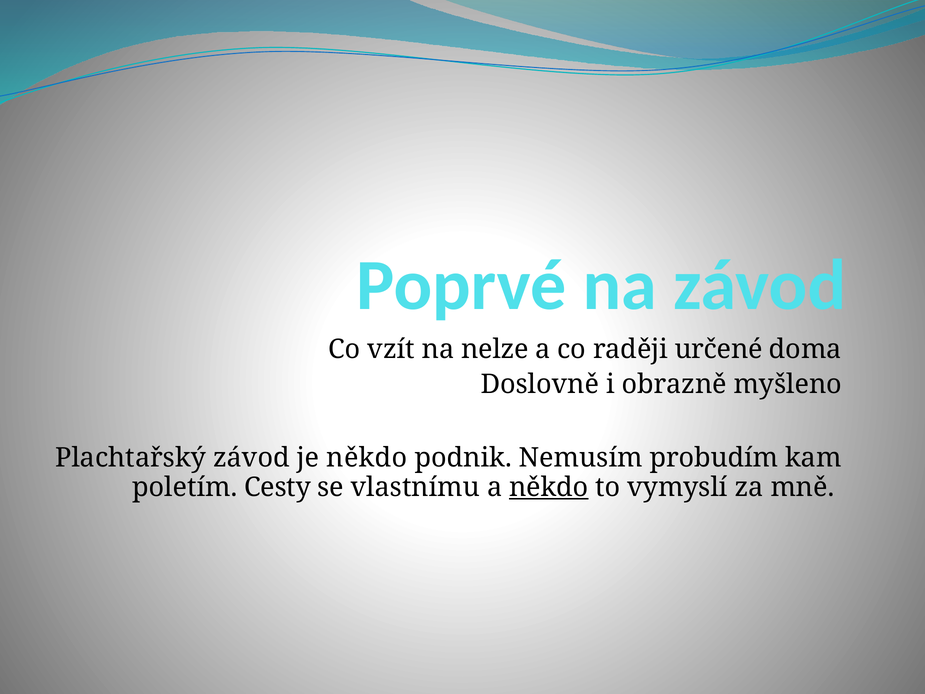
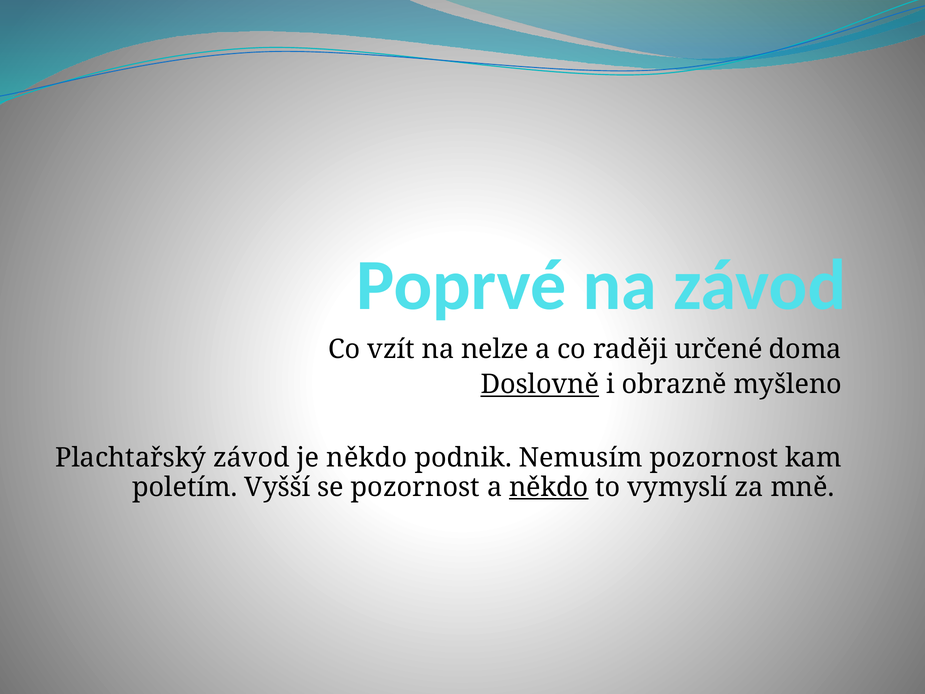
Doslovně underline: none -> present (540, 384)
Nemusím probudím: probudím -> pozornost (714, 458)
Cesty: Cesty -> Vyšší (277, 487)
se vlastnímu: vlastnímu -> pozornost (415, 487)
